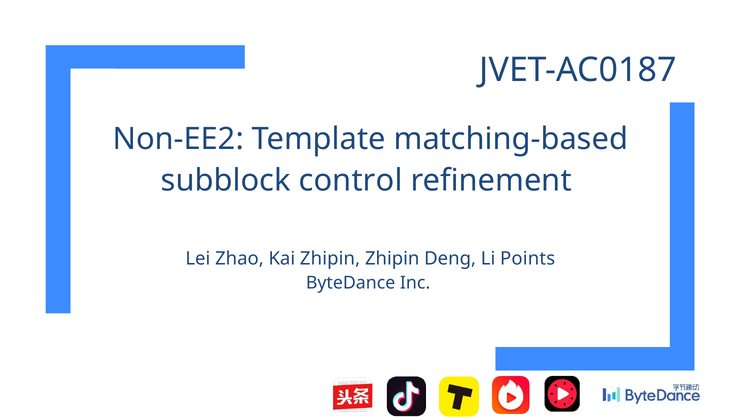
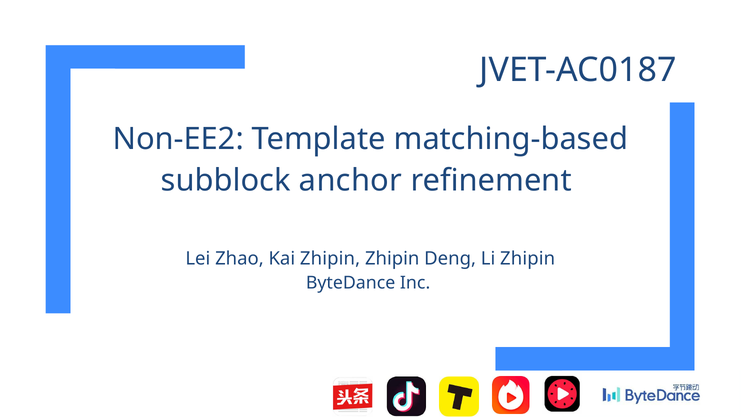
control: control -> anchor (351, 181)
Li Points: Points -> Zhipin (528, 258)
